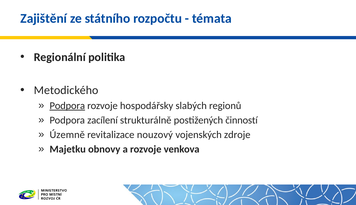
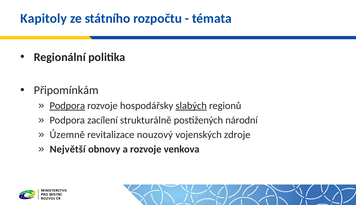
Zajištění: Zajištění -> Kapitoly (44, 18)
Metodického: Metodického -> Připomínkám (66, 90)
slabých underline: none -> present (191, 106)
činností: činností -> národní (242, 120)
Majetku: Majetku -> Největší (68, 149)
